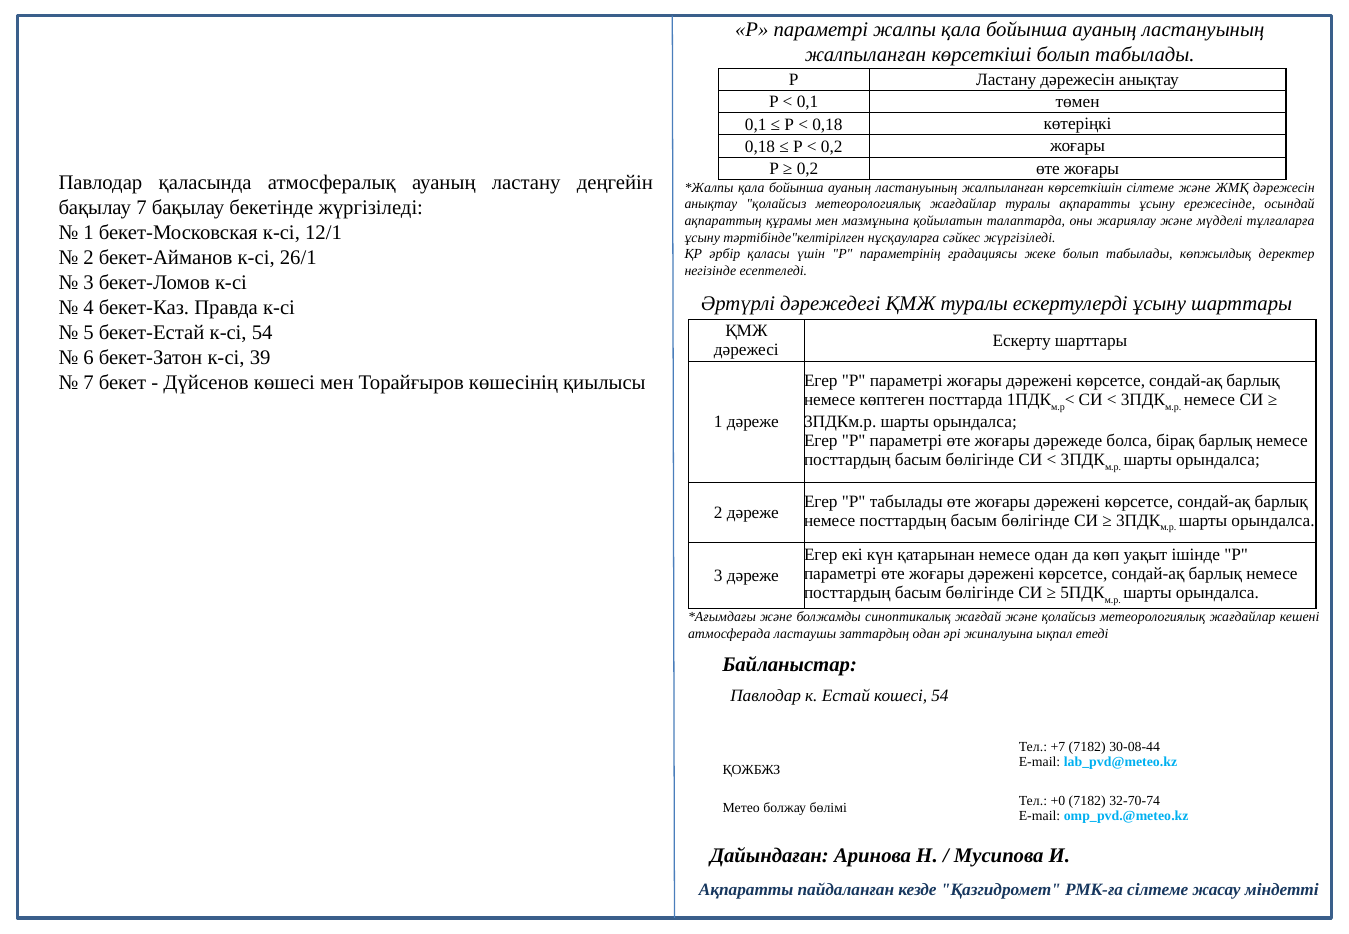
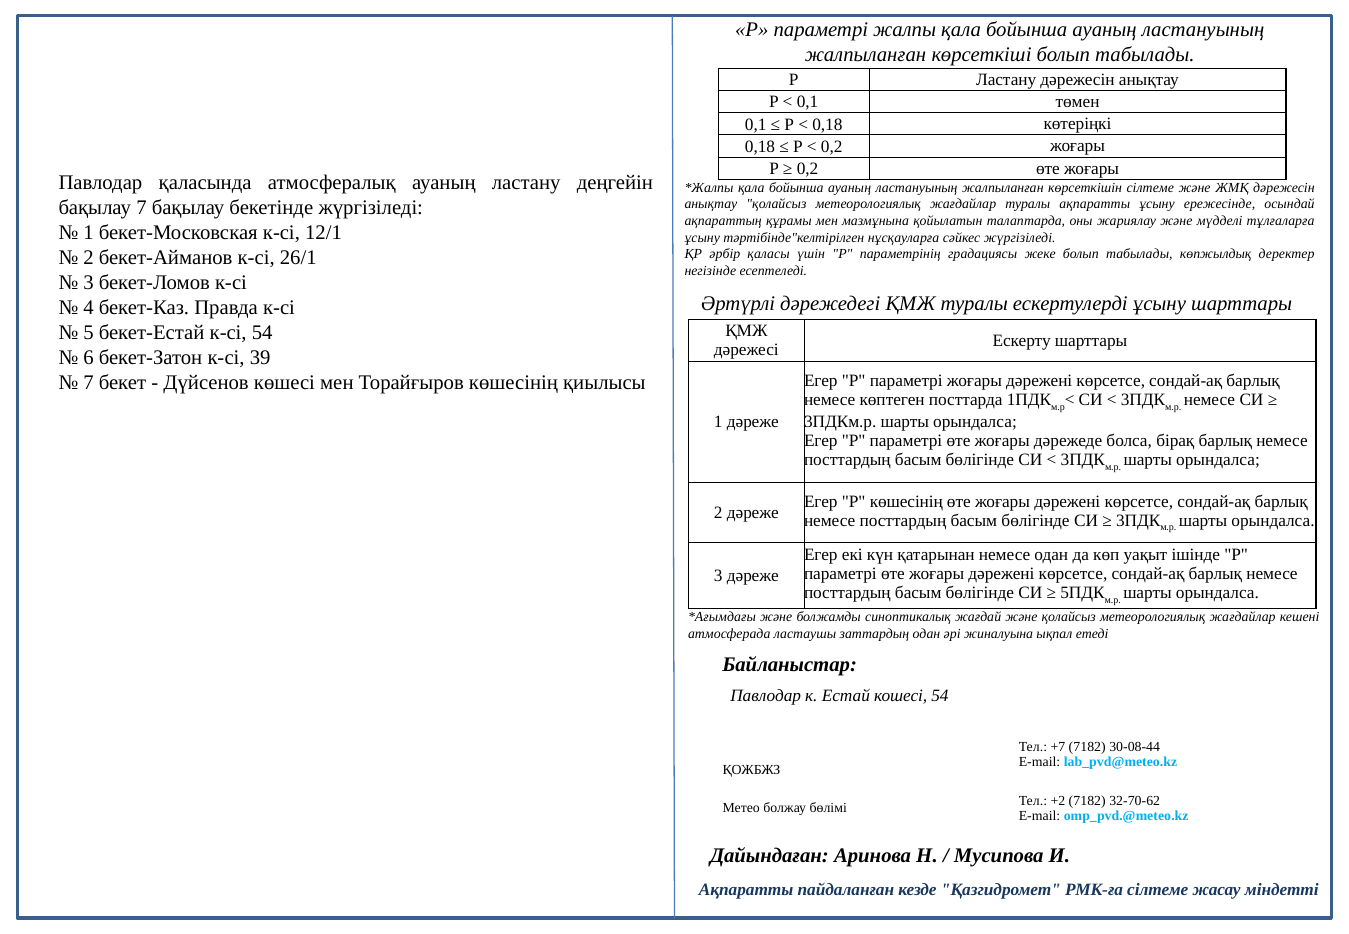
Р табылады: табылады -> көшесінің (906, 502)
+0: +0 -> +2 (1058, 801)
32-70-74: 32-70-74 -> 32-70-62 (1135, 801)
